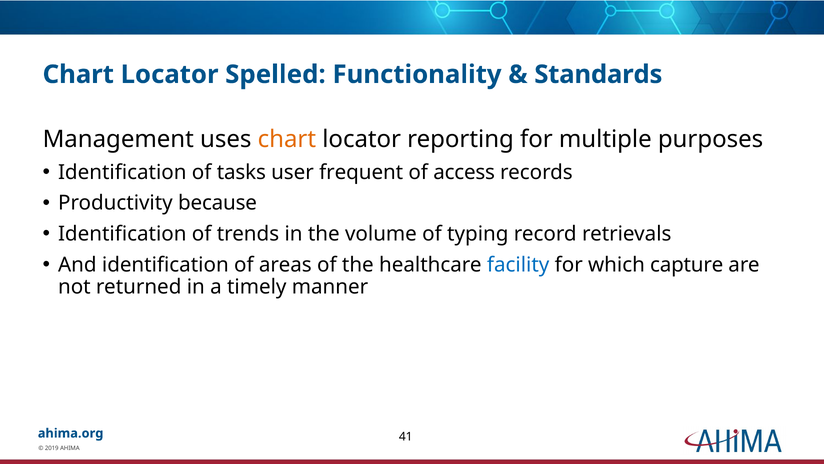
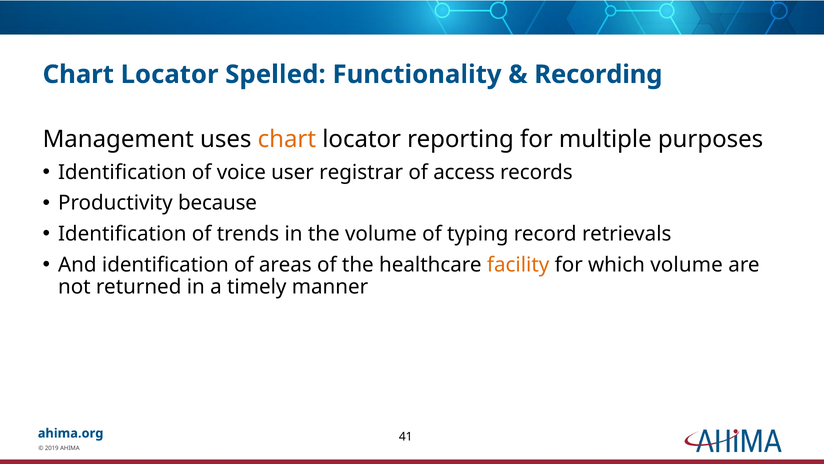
Standards: Standards -> Recording (598, 74)
tasks: tasks -> voice (241, 172)
frequent: frequent -> registrar (361, 172)
facility colour: blue -> orange (518, 265)
which capture: capture -> volume (687, 265)
